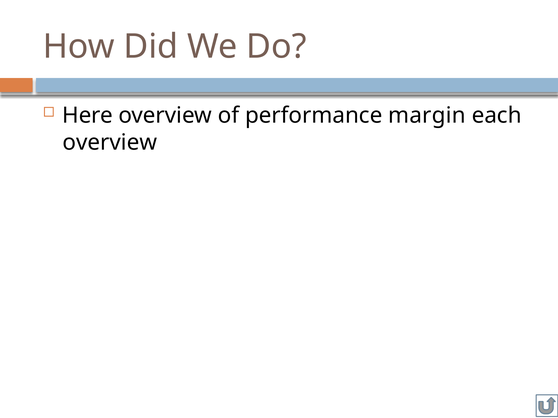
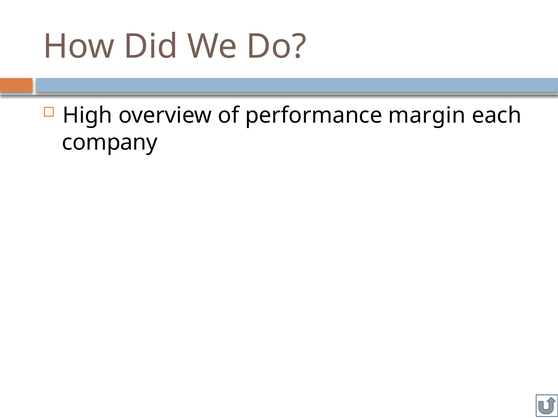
Here: Here -> High (87, 115)
overview: overview -> company (110, 142)
